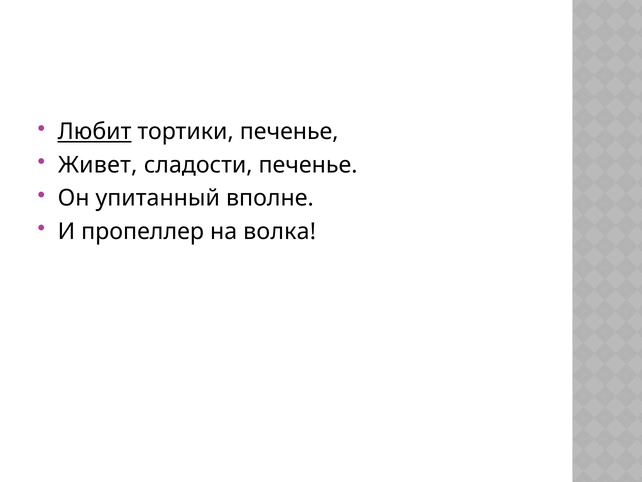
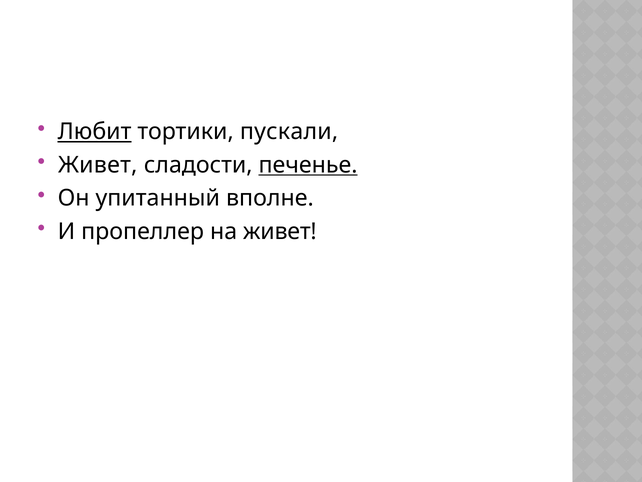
тортики печенье: печенье -> пускали (289, 132)
печенье underline: none -> present (308, 165)
на волка: волка -> живет (280, 231)
